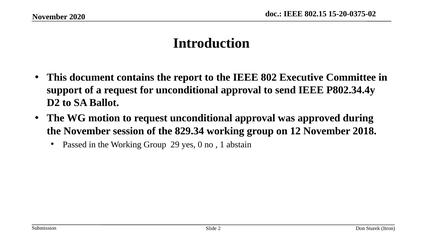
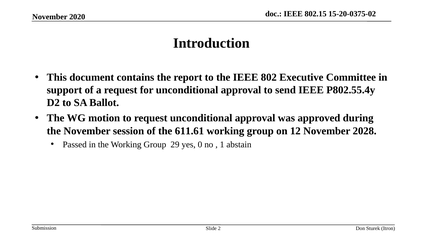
P802.34.4y: P802.34.4y -> P802.55.4y (351, 90)
829.34: 829.34 -> 611.61 (189, 131)
2018: 2018 -> 2028 (365, 131)
